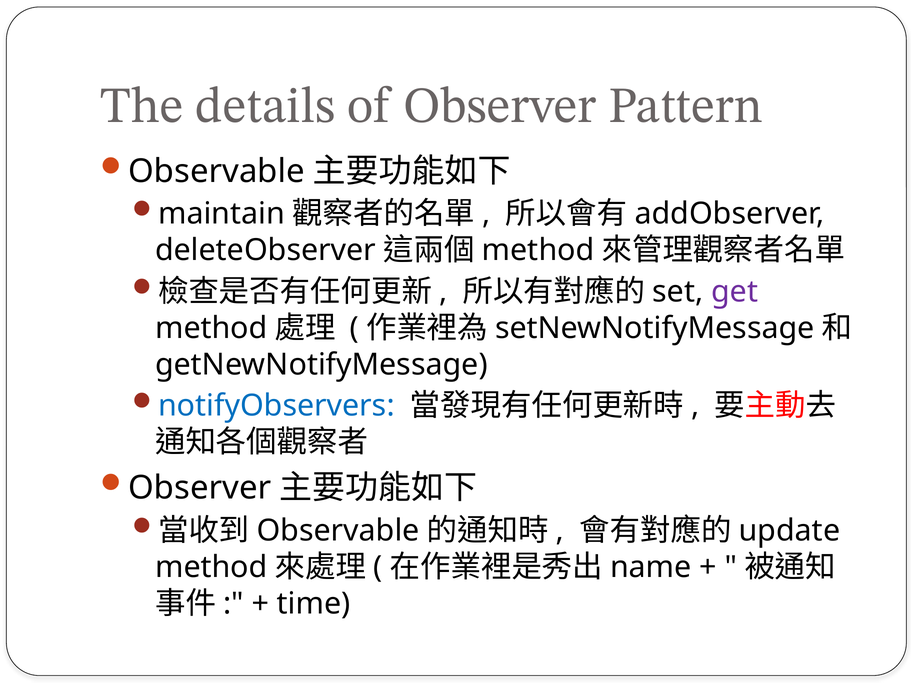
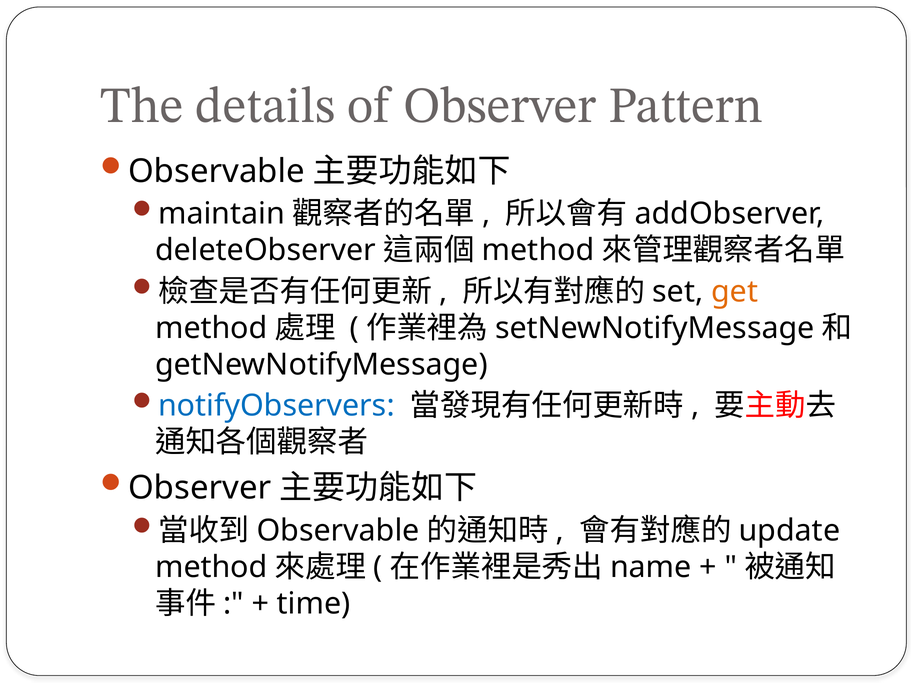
get colour: purple -> orange (735, 291)
